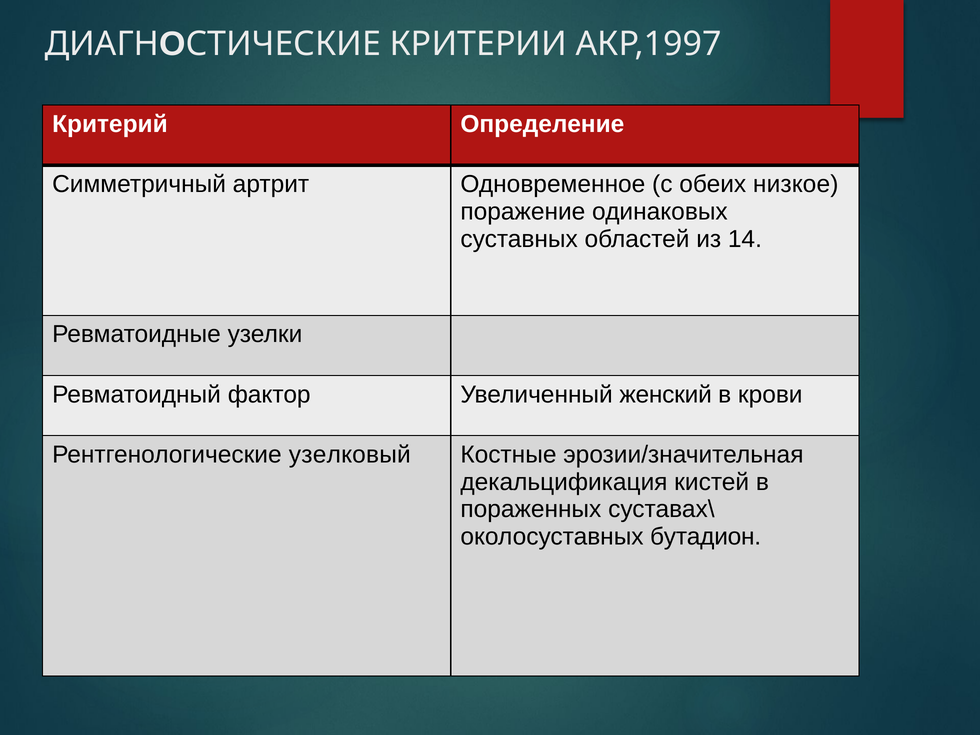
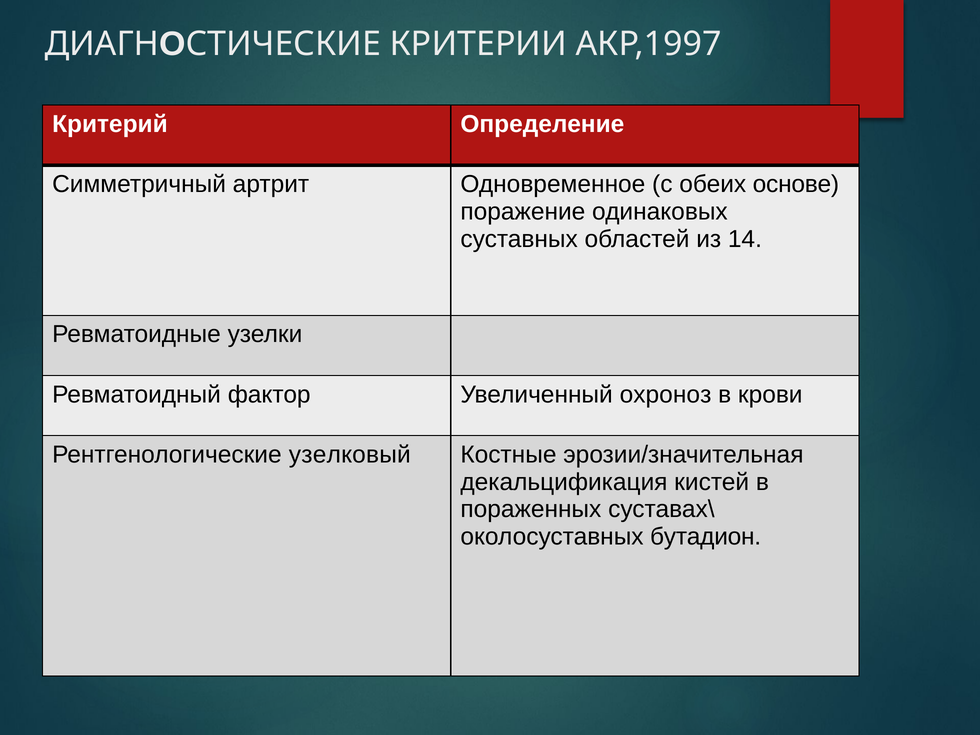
низкое: низкое -> основе (796, 184)
женский: женский -> охроноз (665, 394)
